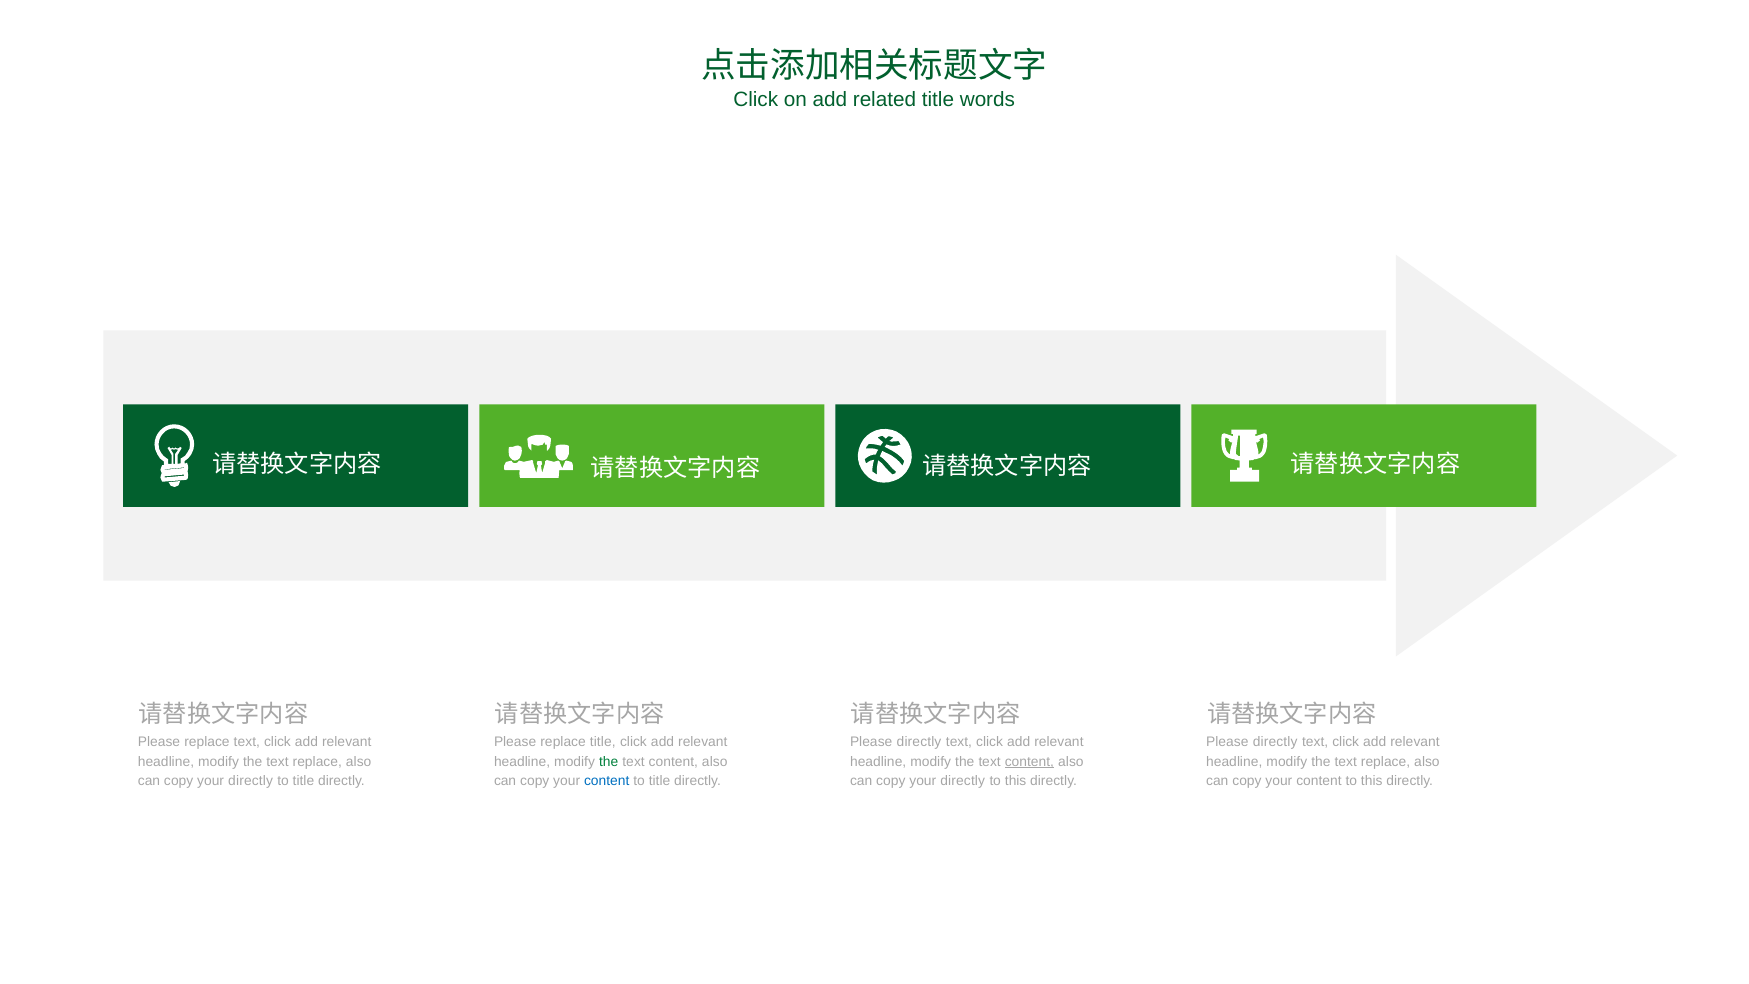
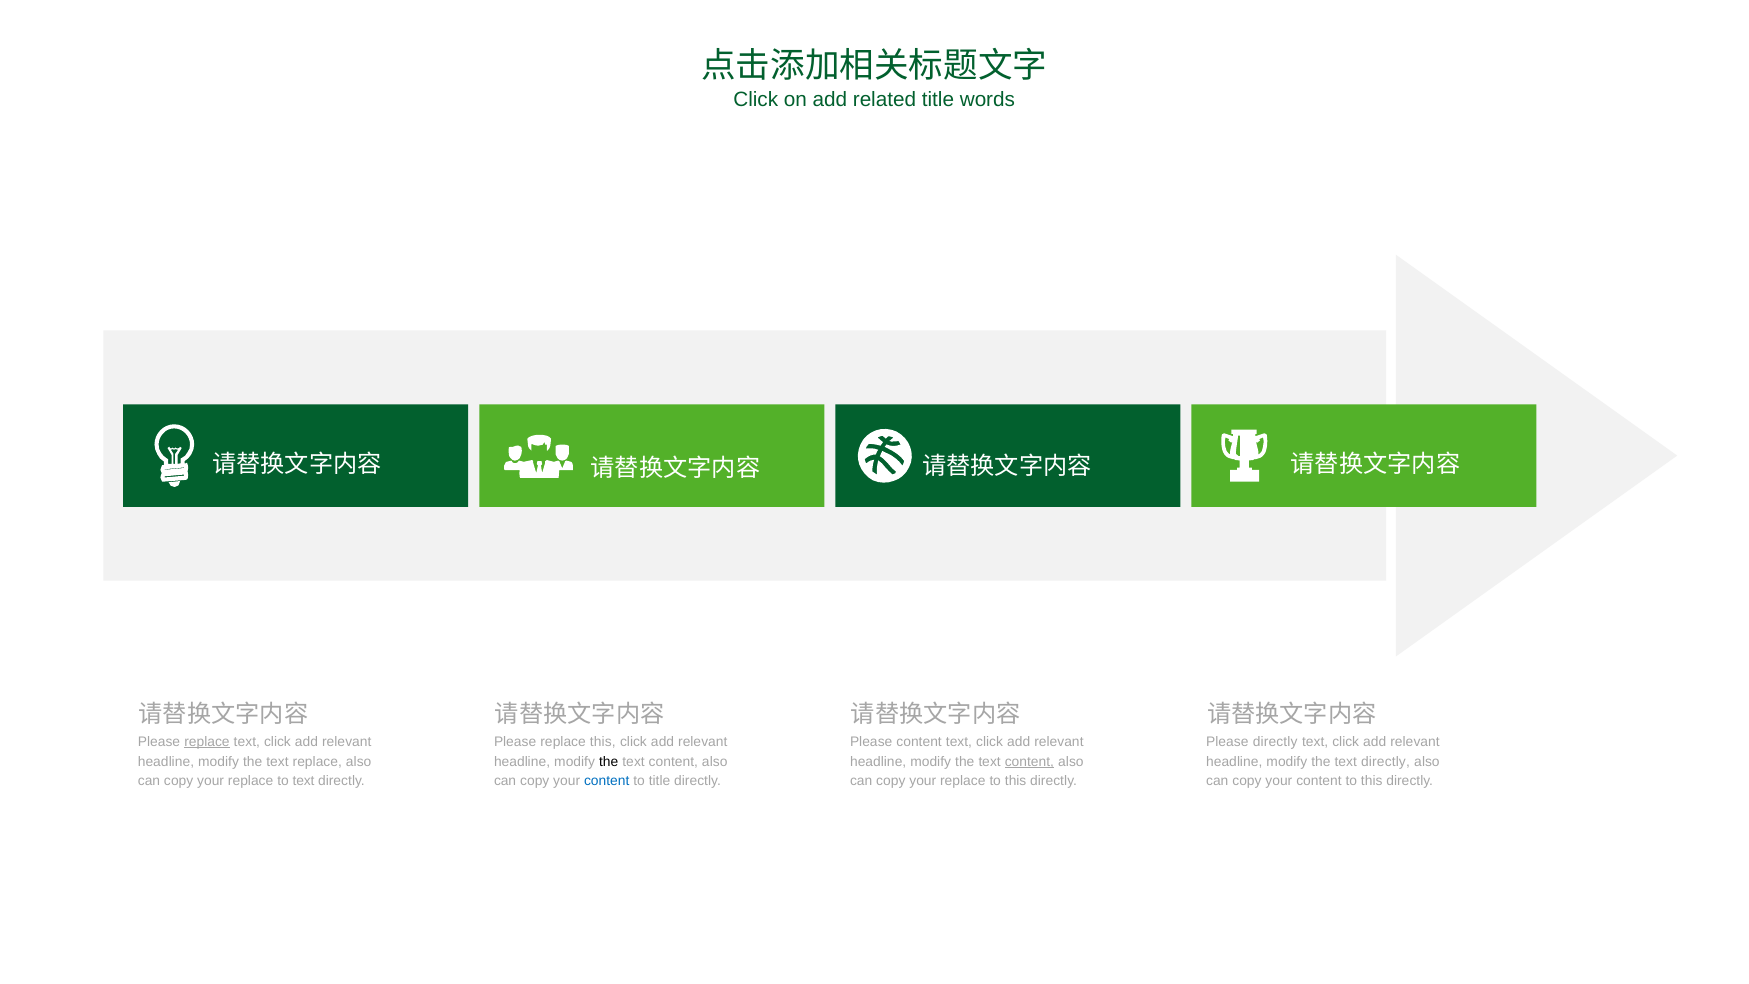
replace underline: none -> present (207, 741)
replace title: title -> this (603, 741)
directly: directly -> content (919, 741)
the colour: green -> black (609, 761)
replace: replace -> directly (1386, 761)
directly: directly -> replace (251, 781)
title: title -> text (304, 781)
directly: directly -> replace (963, 781)
